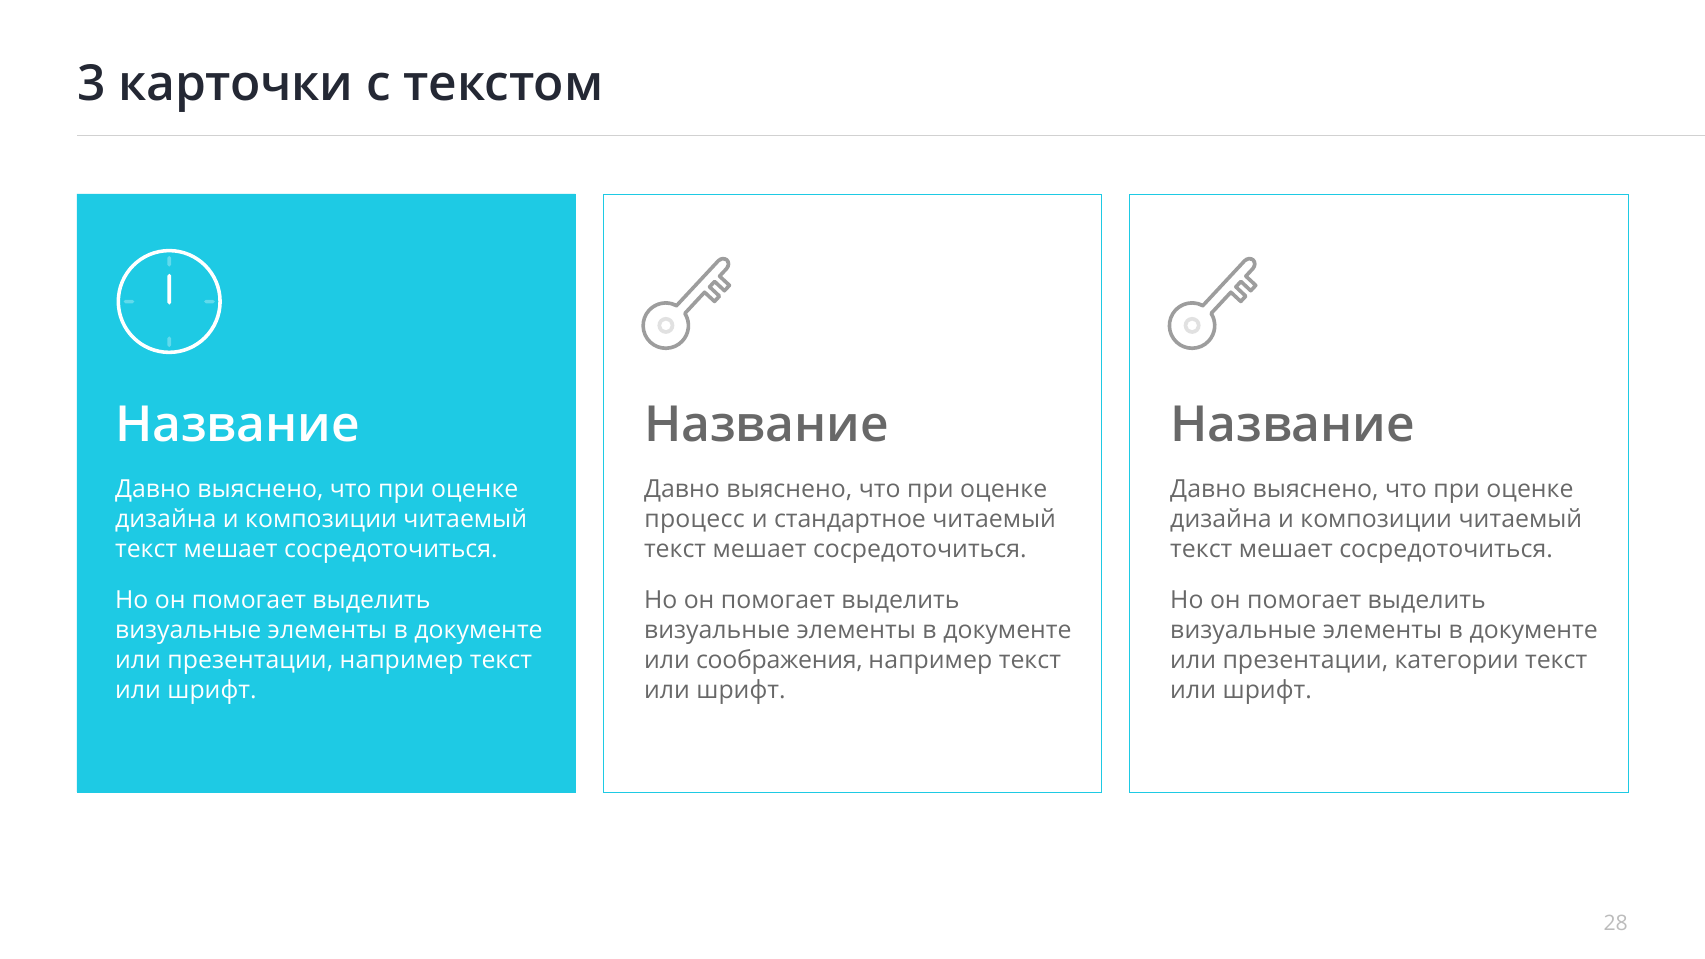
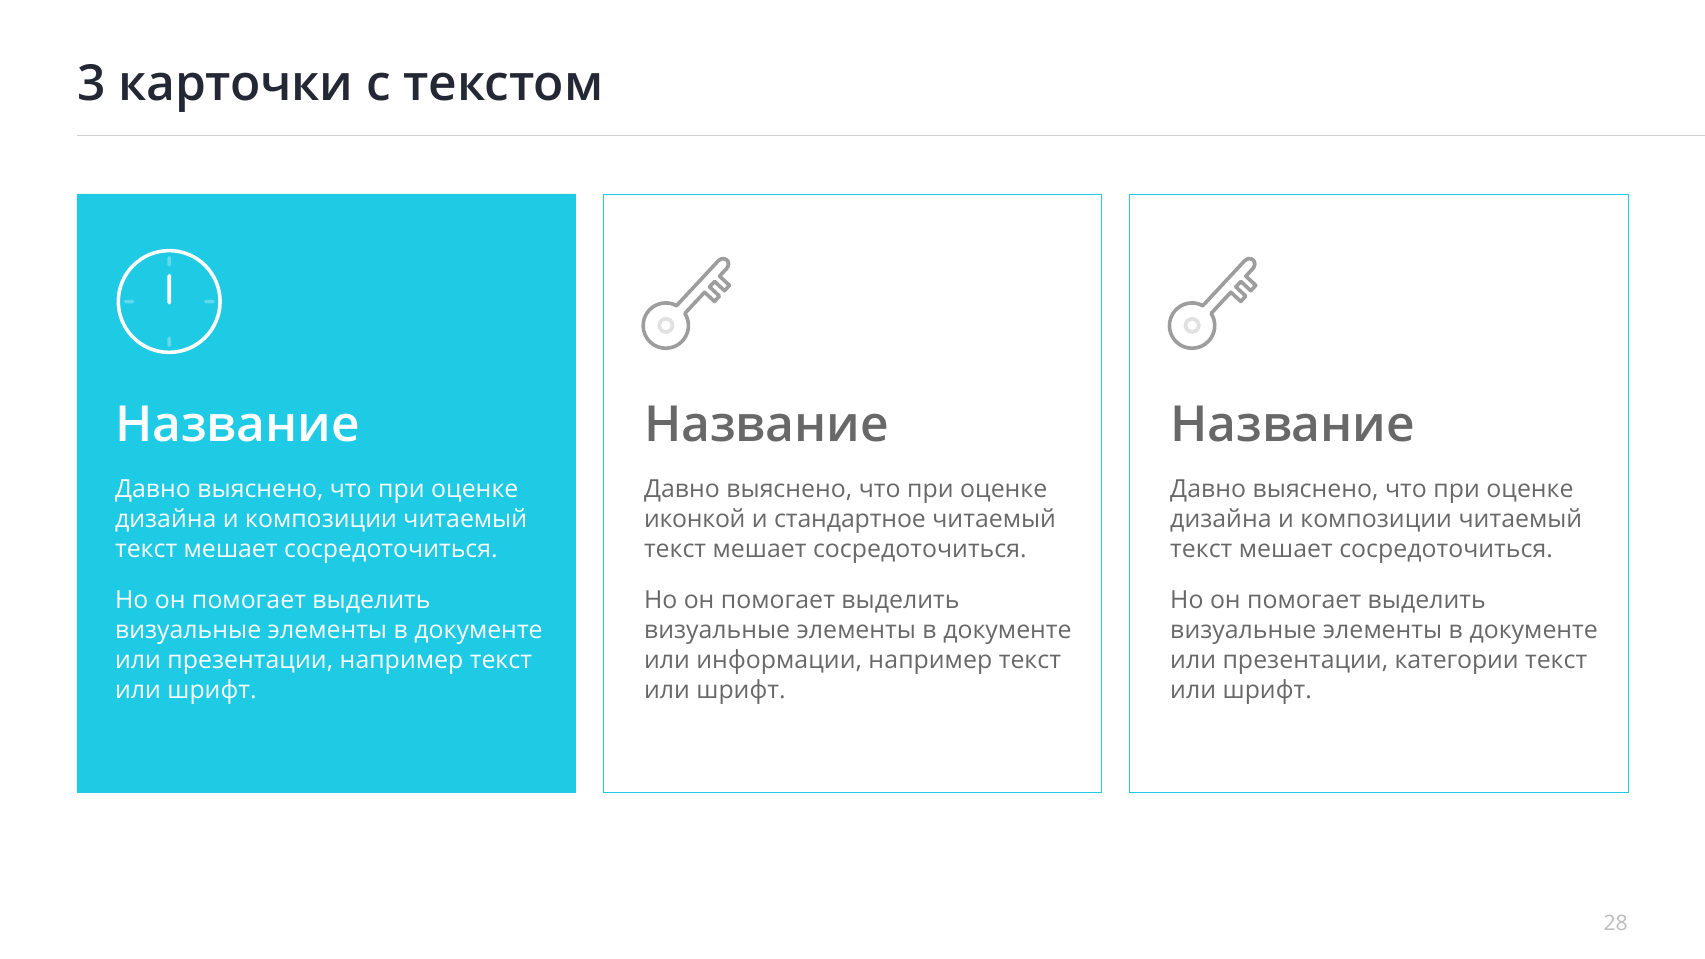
процесс: процесс -> иконкой (695, 520)
соображения: соображения -> информации (779, 660)
